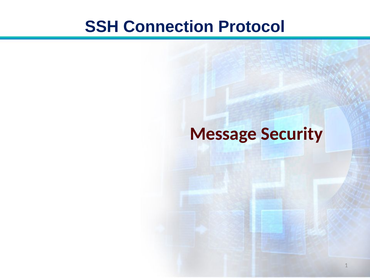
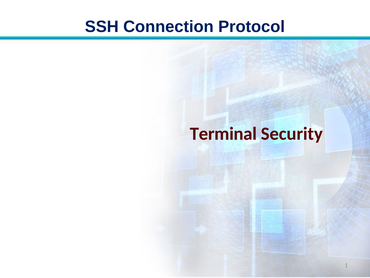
Message: Message -> Terminal (223, 134)
